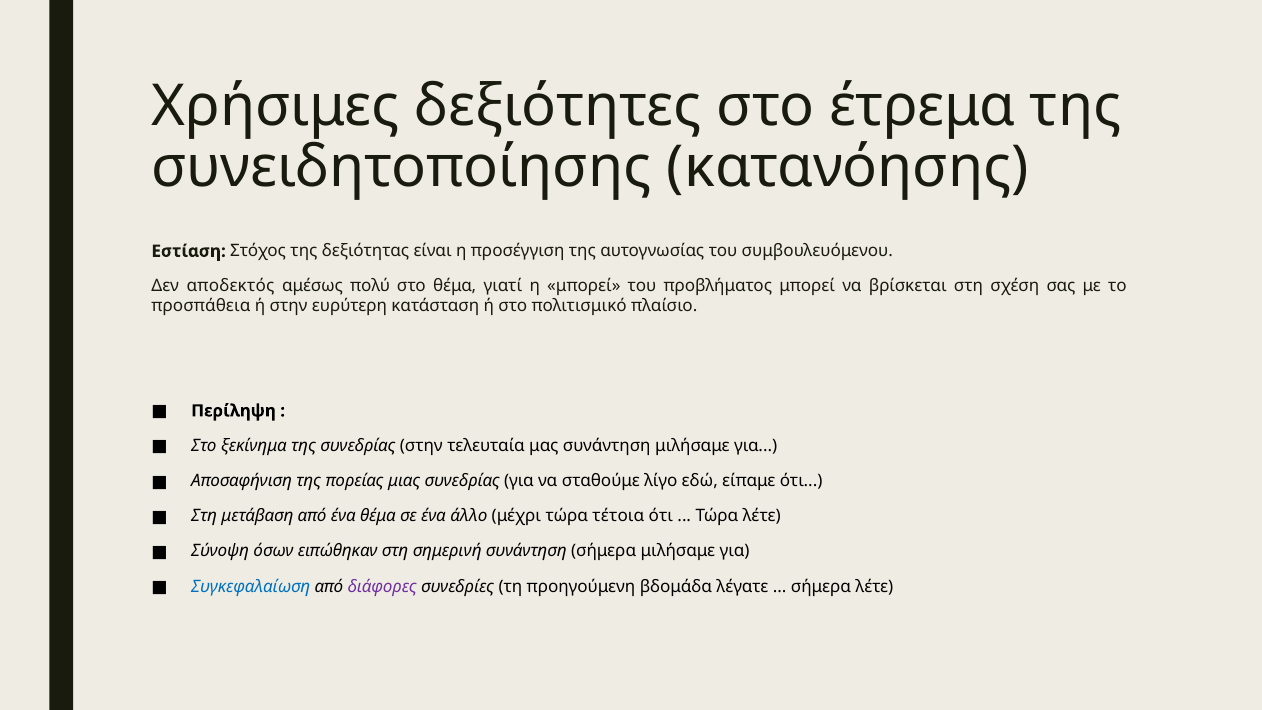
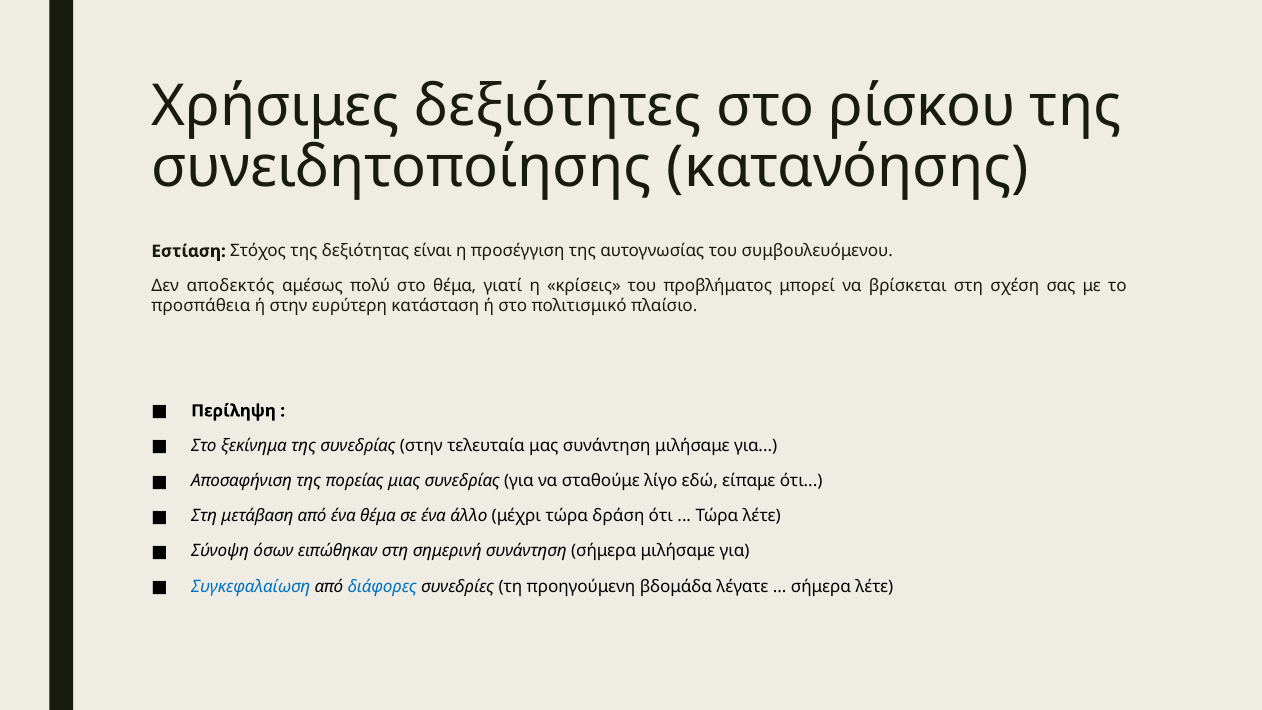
έτρεμα: έτρεμα -> ρίσκου (922, 106)
η μπορεί: μπορεί -> κρίσεις (584, 286)
τέτοια: τέτοια -> δράση (618, 516)
διάφορες colour: purple -> blue (382, 586)
